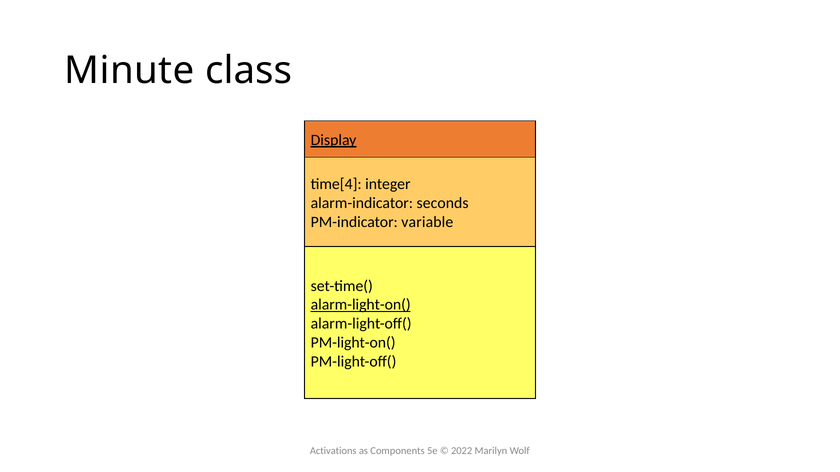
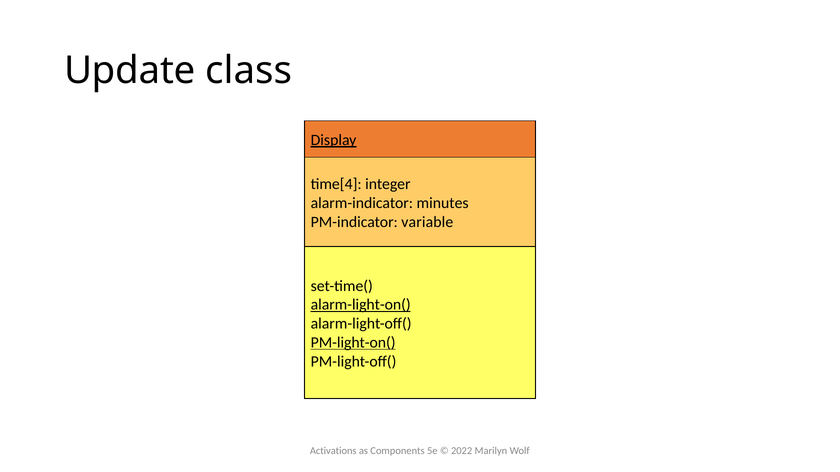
Minute: Minute -> Update (130, 71)
seconds: seconds -> minutes (443, 203)
PM-light-on( underline: none -> present (353, 343)
